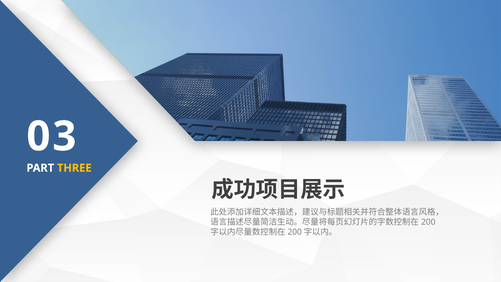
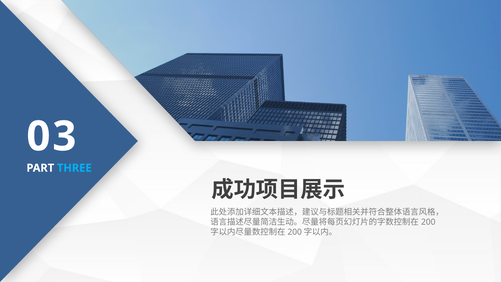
THREE colour: yellow -> light blue (74, 168)
